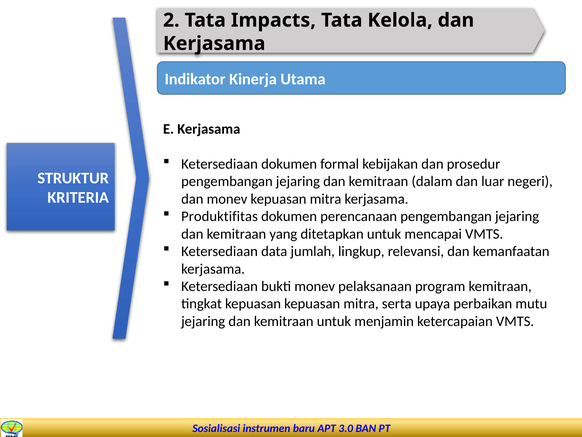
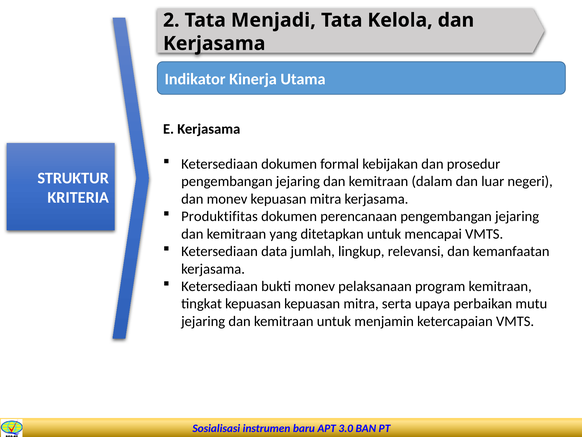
Impacts: Impacts -> Menjadi (273, 20)
